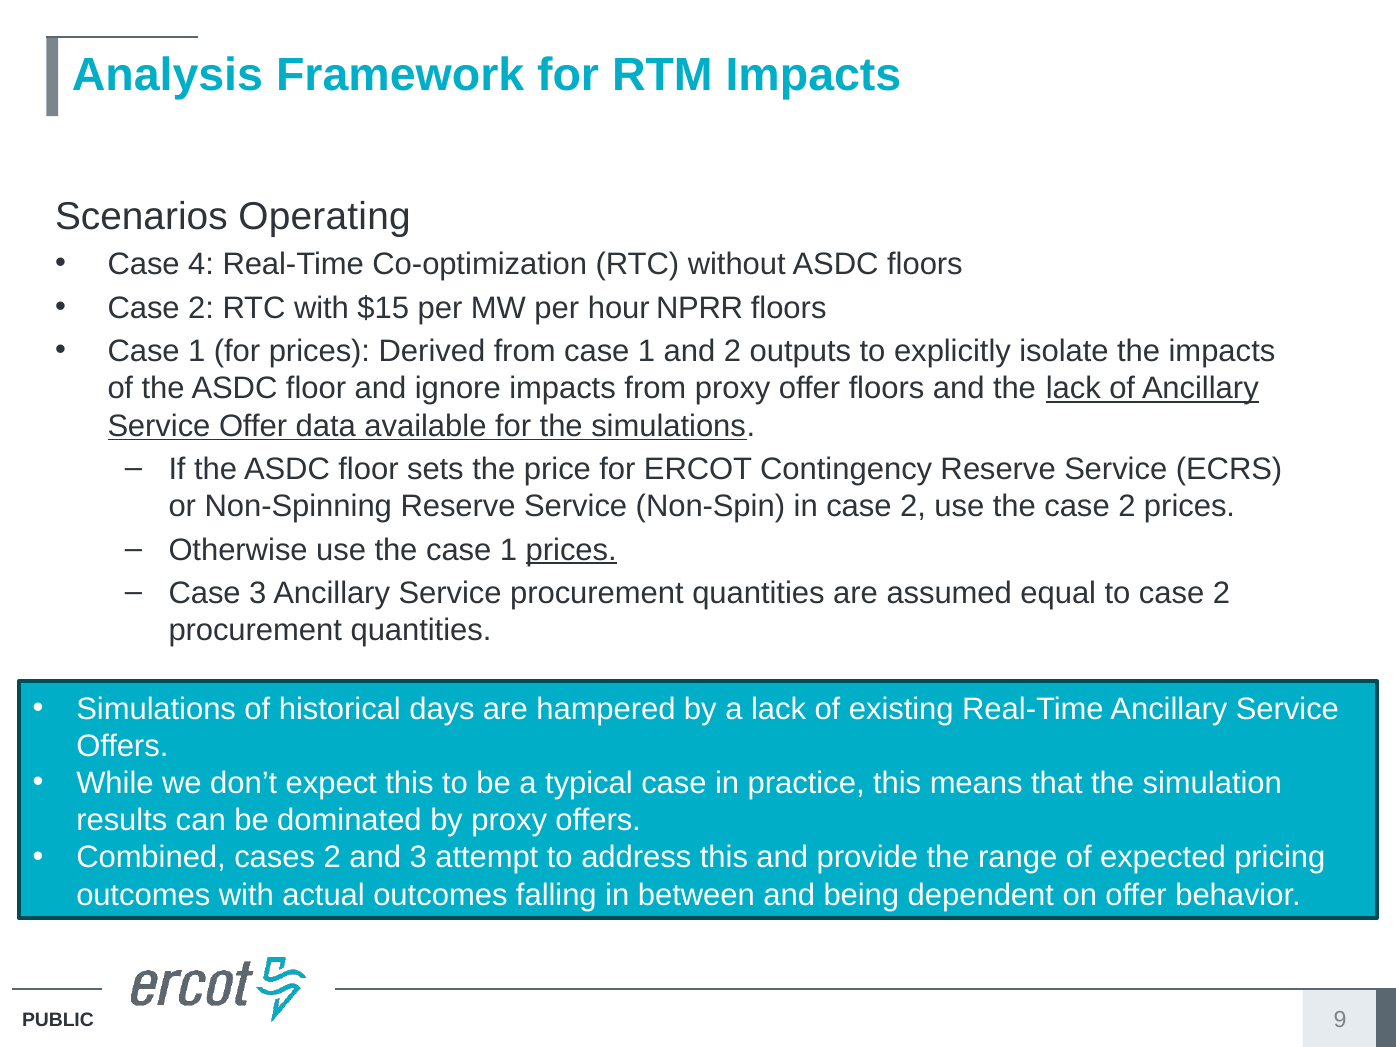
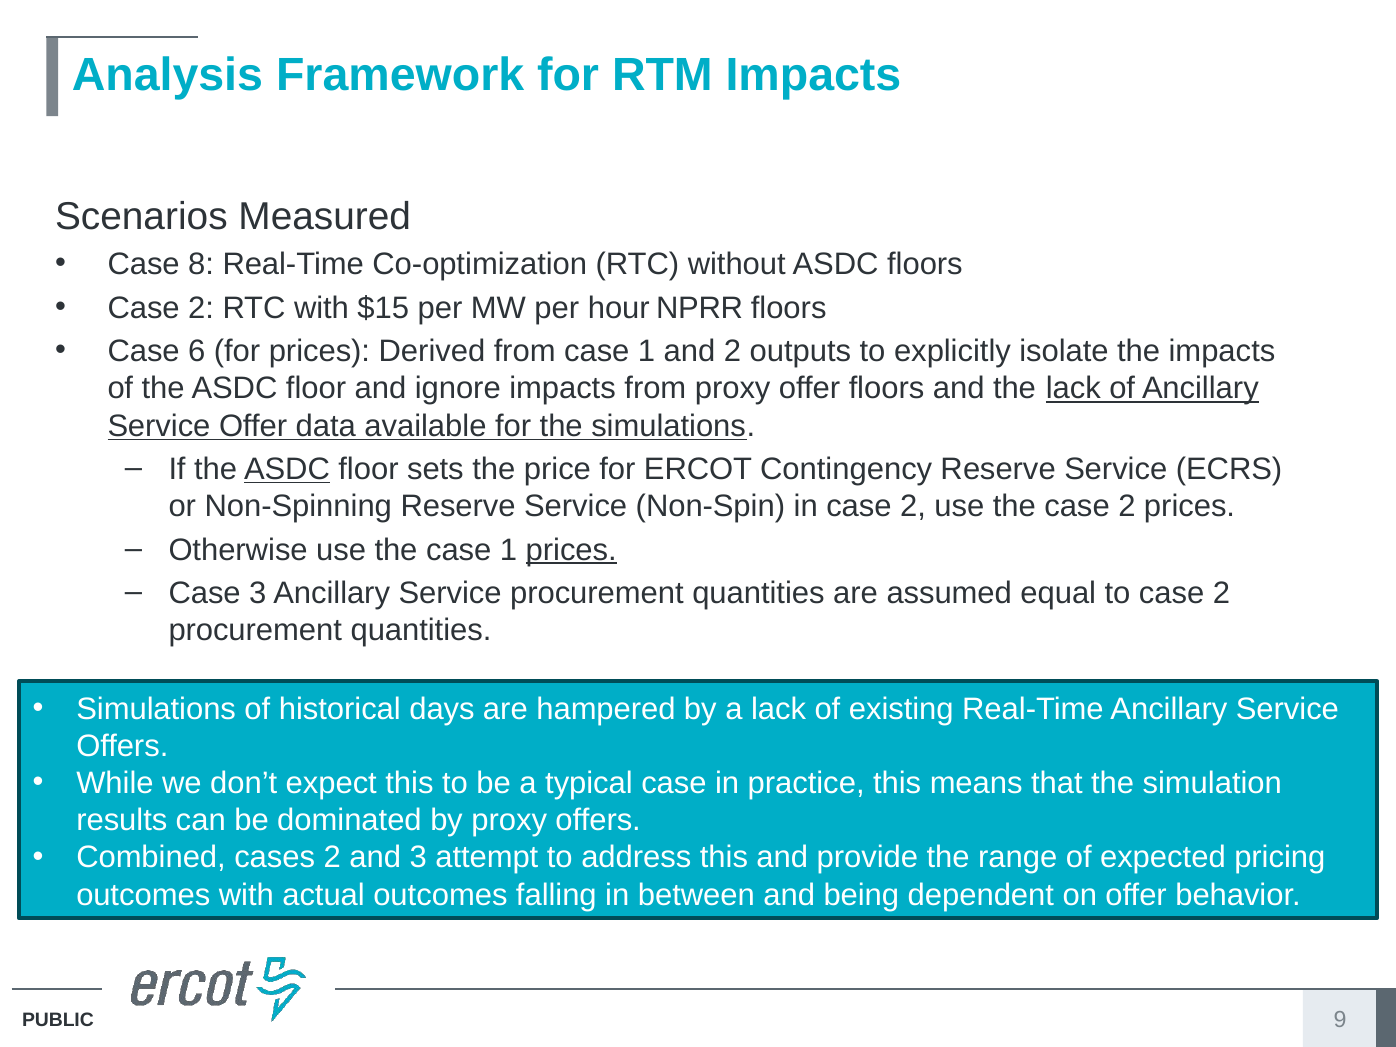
Operating: Operating -> Measured (325, 217)
4: 4 -> 8 (201, 265)
1: 1 -> 6 (197, 351)
ASDC underline: none -> present (287, 469)
